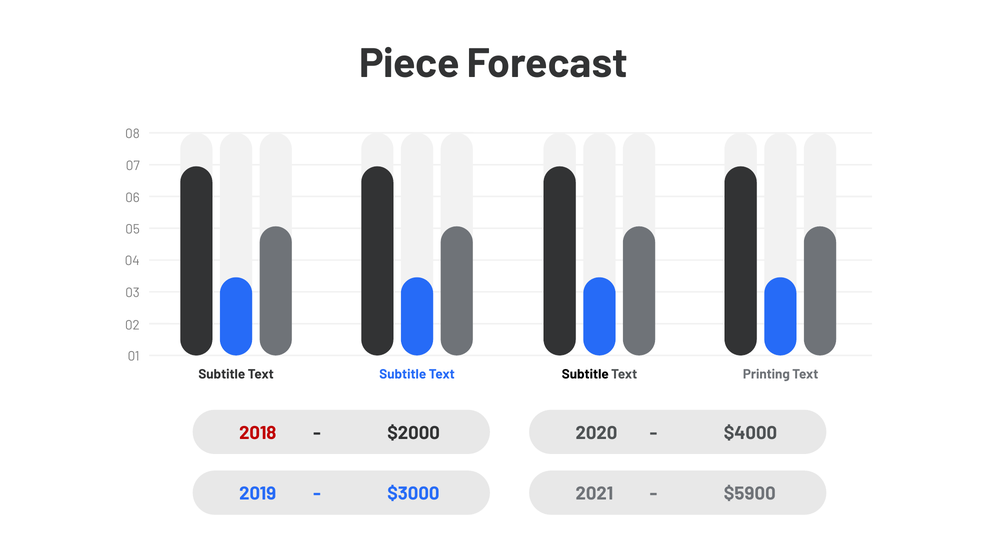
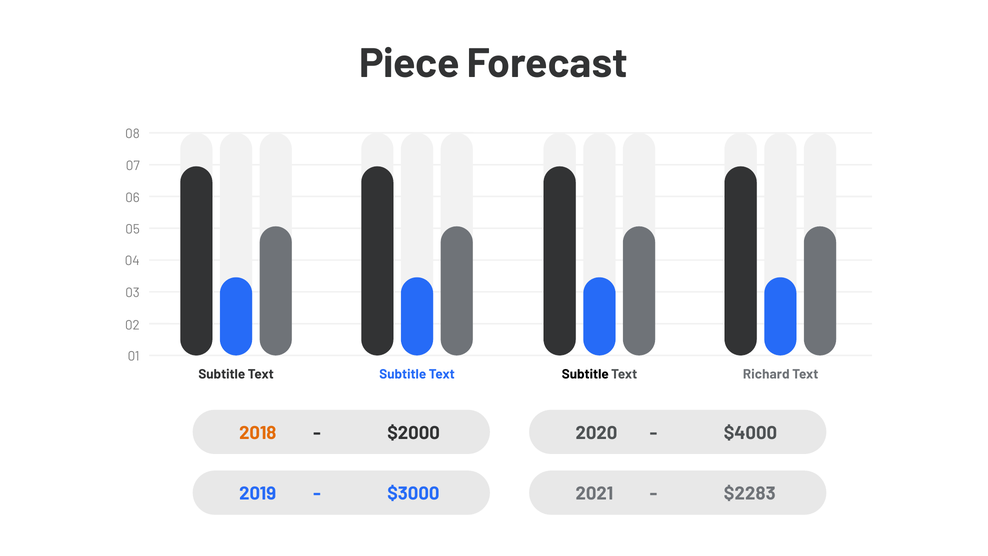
Printing: Printing -> Richard (766, 374)
2018 colour: red -> orange (258, 433)
$5900: $5900 -> $2283 (750, 494)
